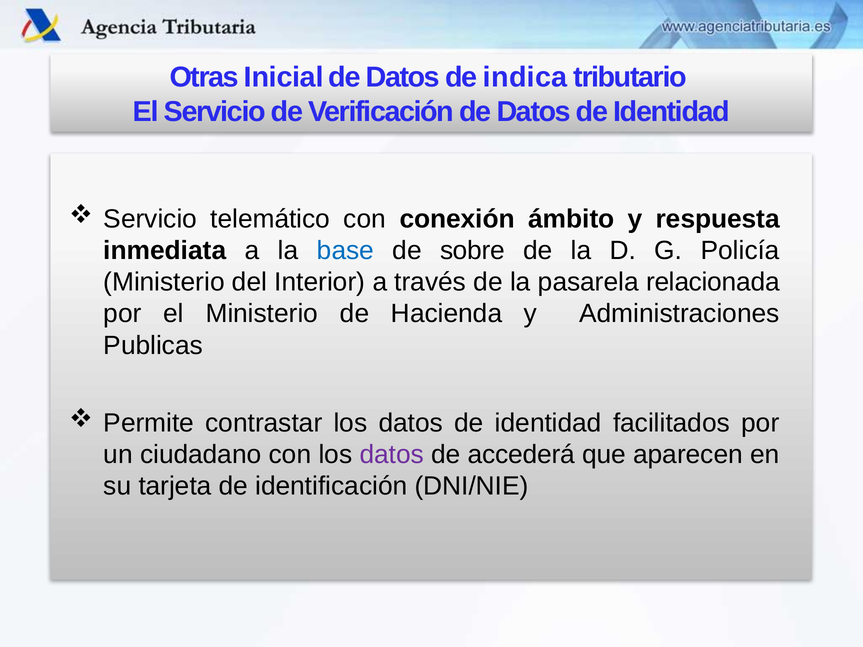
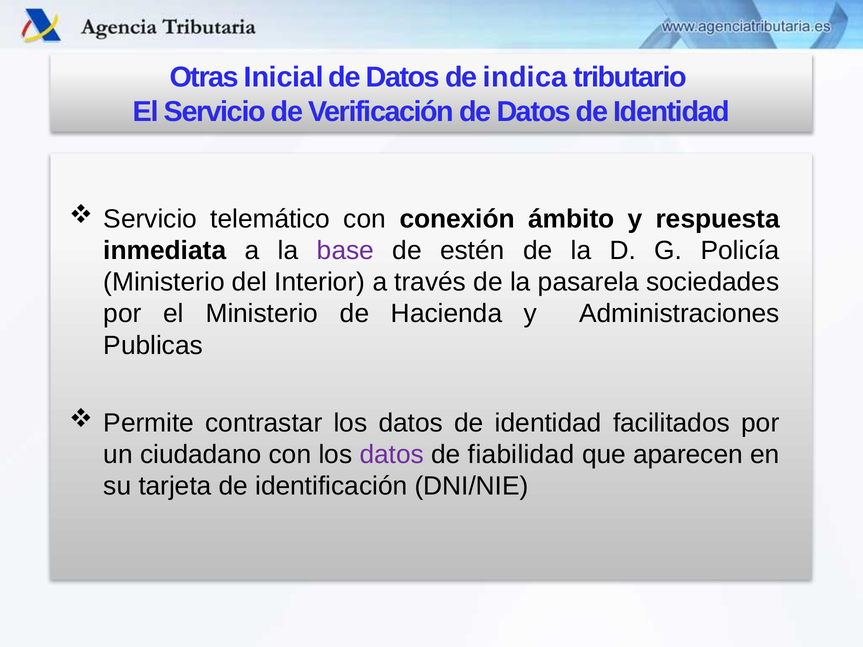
base colour: blue -> purple (345, 251)
sobre: sobre -> estén (472, 251)
relacionada: relacionada -> sociedades (713, 282)
accederá: accederá -> fiabilidad (521, 455)
